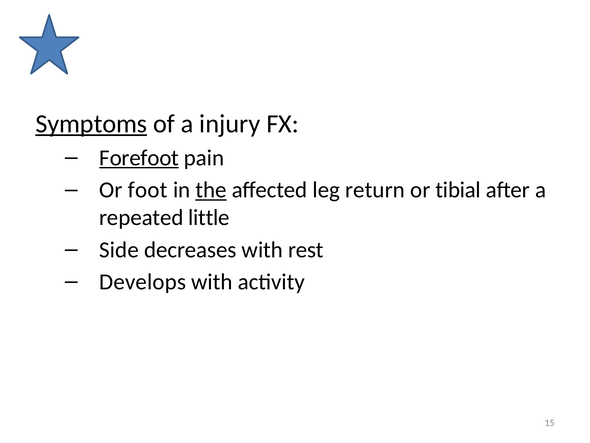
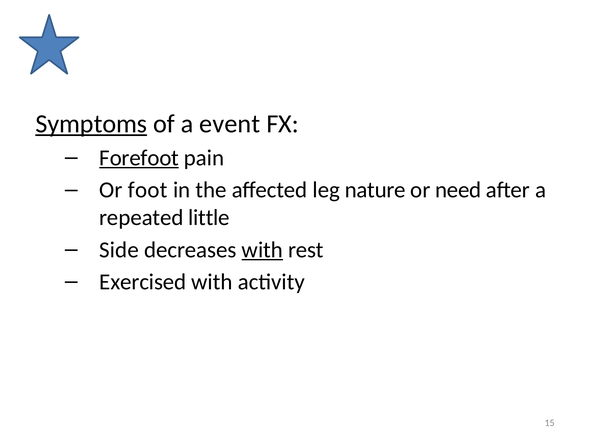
injury: injury -> event (230, 124)
the underline: present -> none (211, 190)
return: return -> nature (375, 190)
tibial: tibial -> need (458, 190)
with underline: none -> present (262, 249)
Develops: Develops -> Exercised (143, 282)
